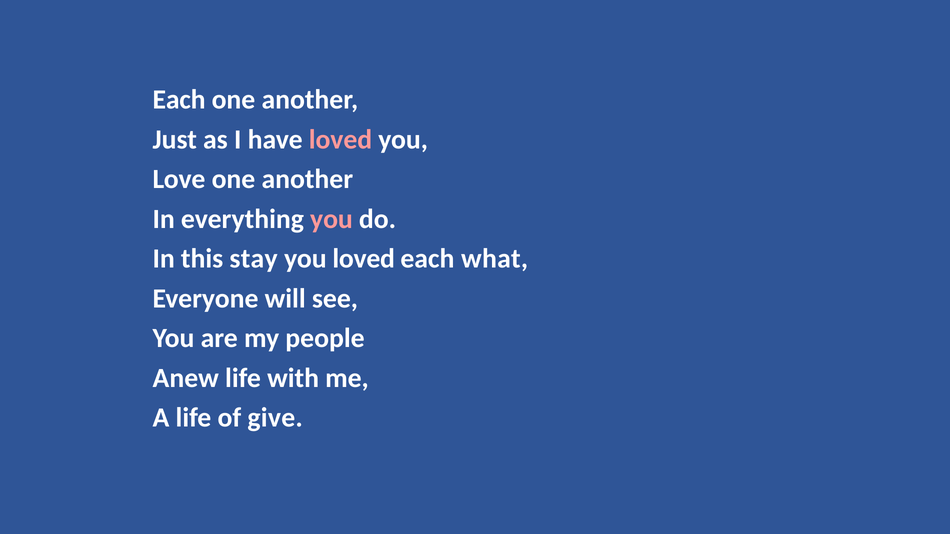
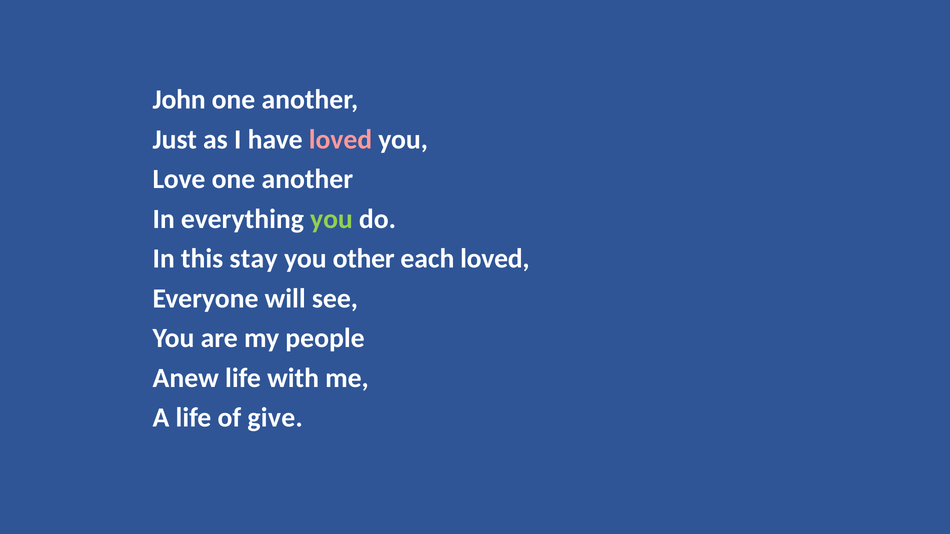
Each: Each -> John (179, 100)
you colour: pink -> light green (331, 219)
you loved: loved -> other (364, 259)
each what: what -> loved (495, 259)
